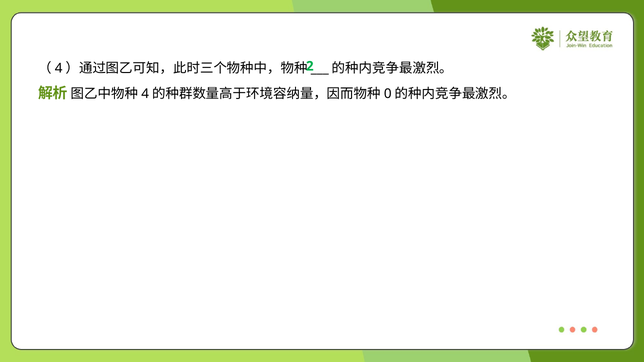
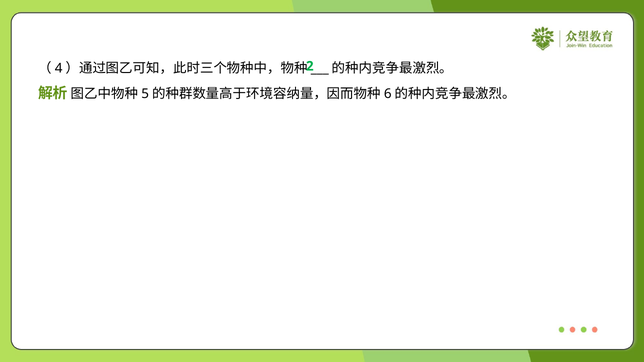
4: 4 -> 5 (145, 94)
0: 0 -> 6 (388, 94)
